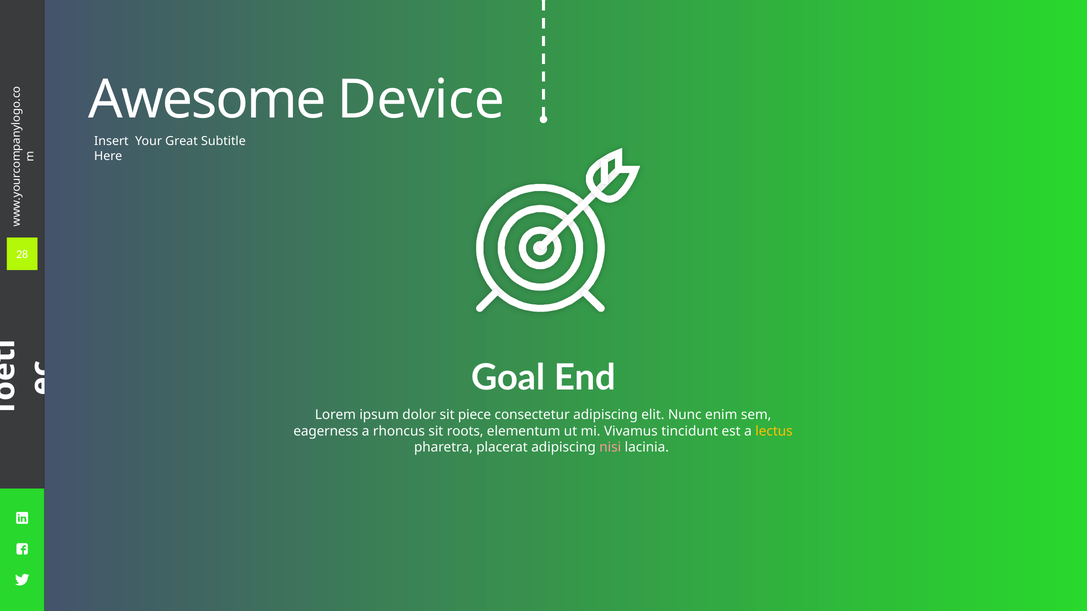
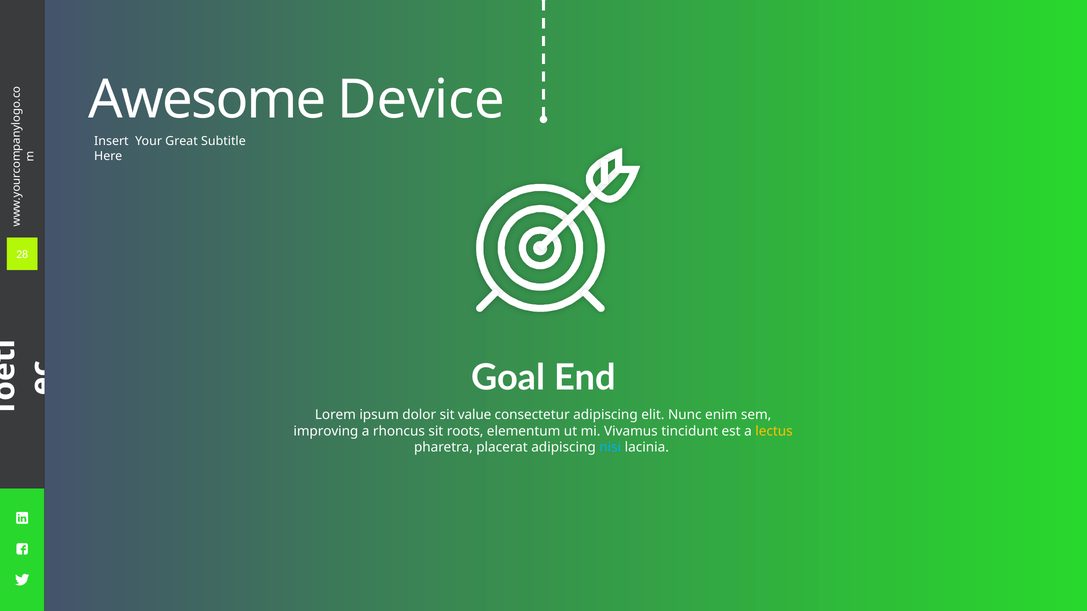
piece: piece -> value (475, 415)
eagerness: eagerness -> improving (326, 431)
nisi colour: pink -> light blue (610, 448)
